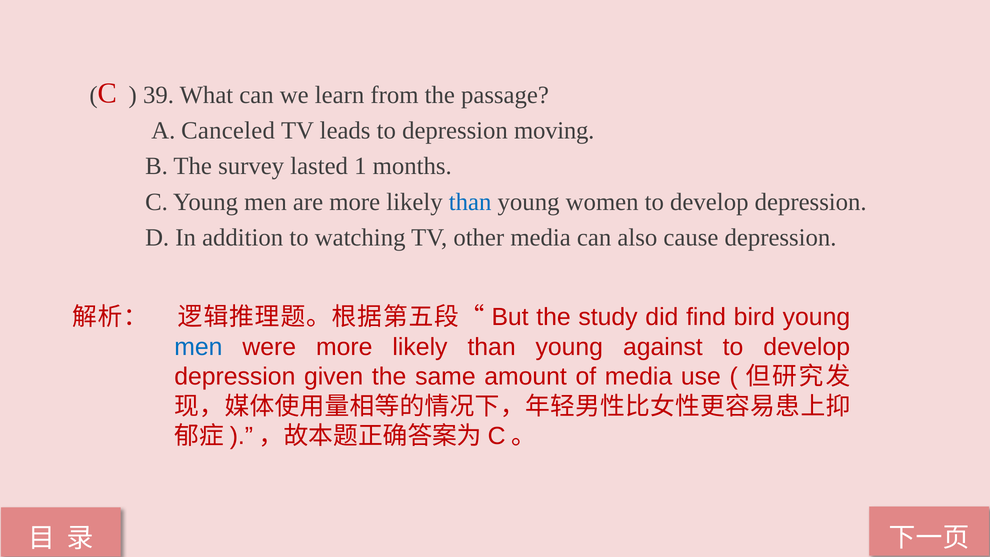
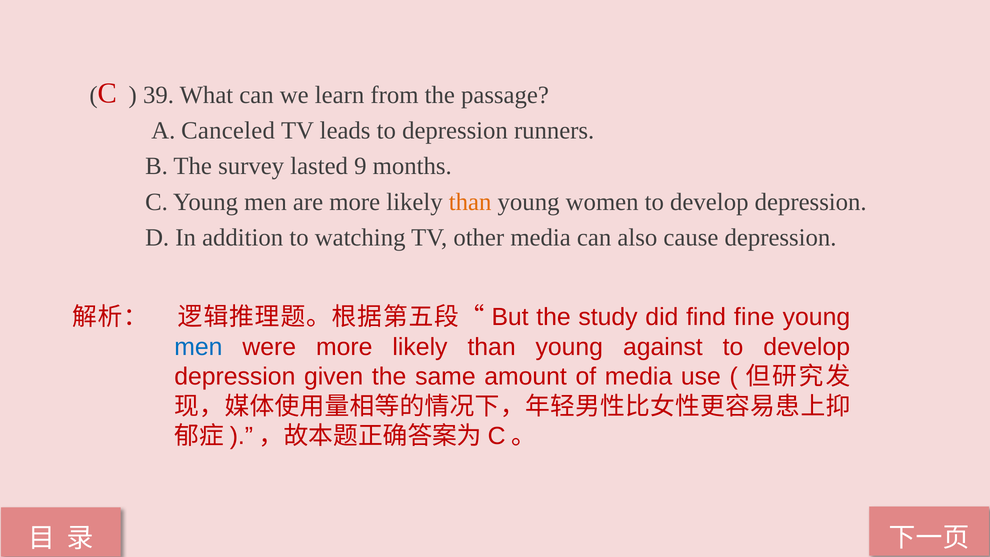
moving: moving -> runners (554, 131)
1: 1 -> 9 (360, 166)
than colour: blue -> orange (470, 202)
bird: bird -> fine (754, 317)
